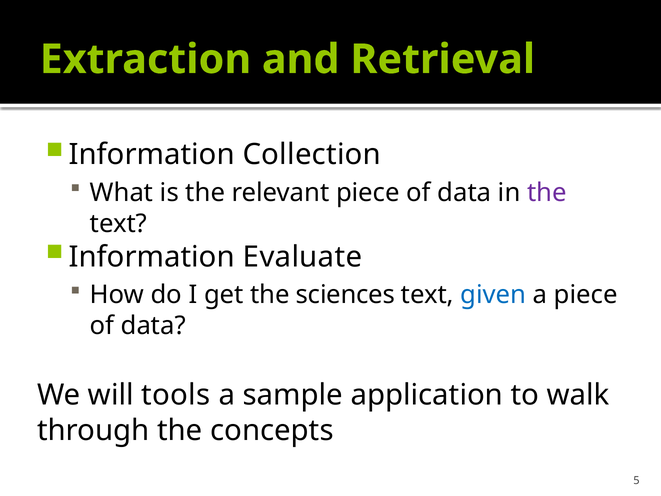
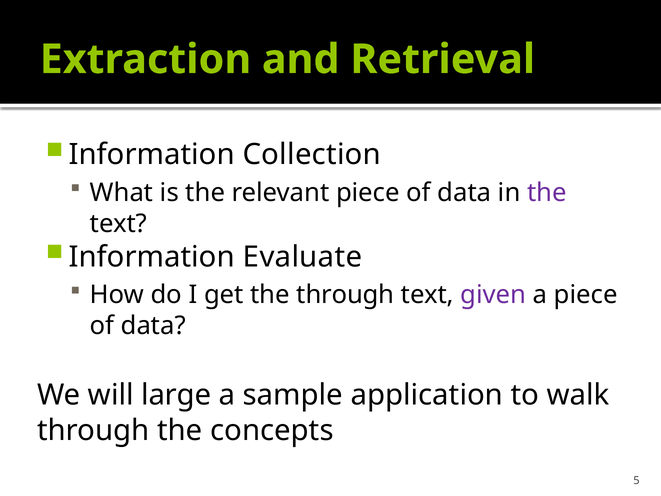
the sciences: sciences -> through (345, 295)
given colour: blue -> purple (493, 295)
tools: tools -> large (176, 395)
